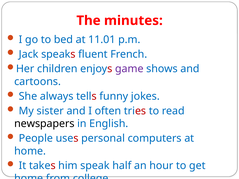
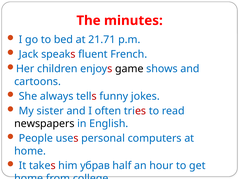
11.01: 11.01 -> 21.71 (102, 40)
game colour: purple -> black (129, 69)
speak: speak -> убрав (95, 166)
